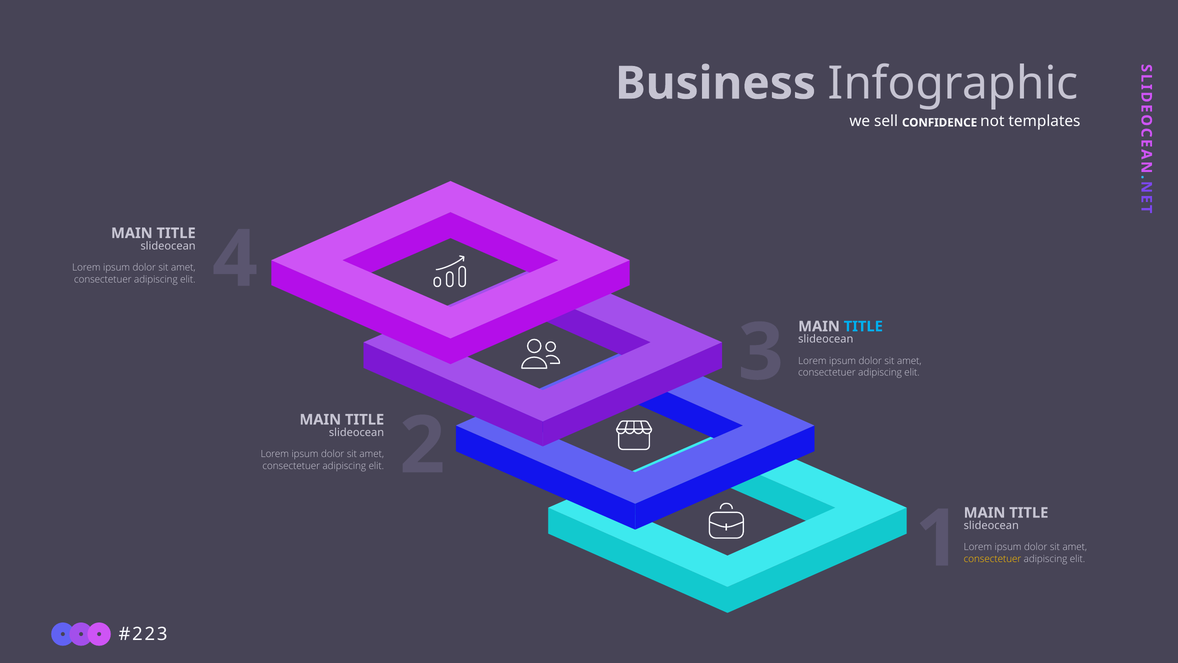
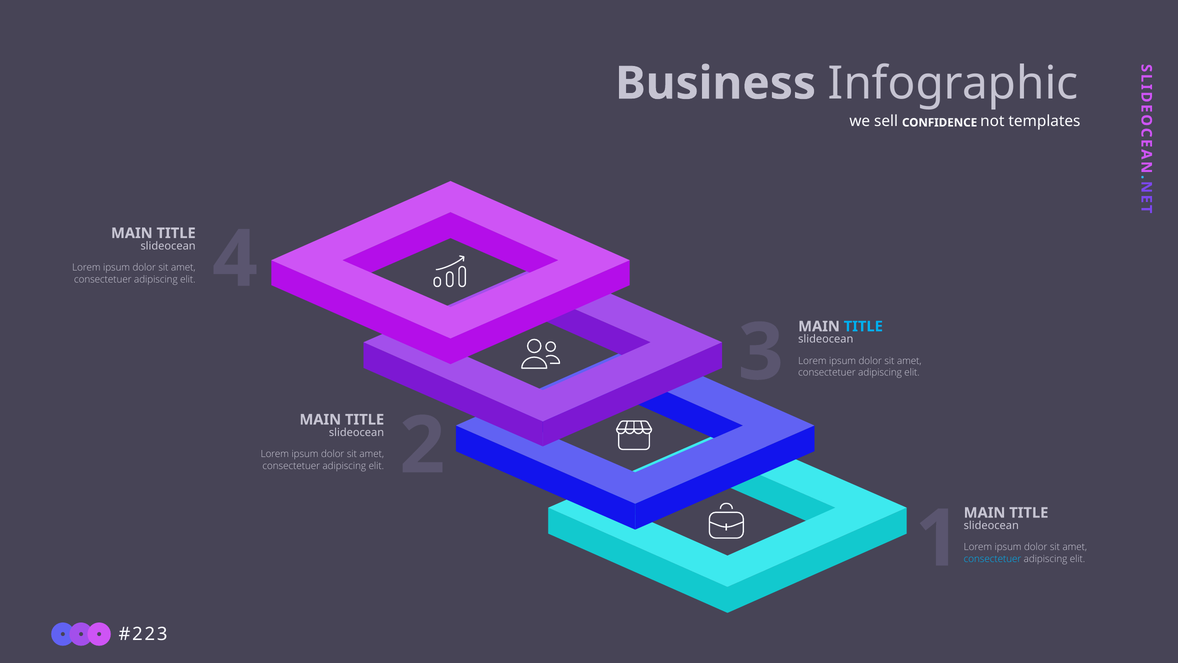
consectetuer colour: yellow -> light blue (992, 559)
